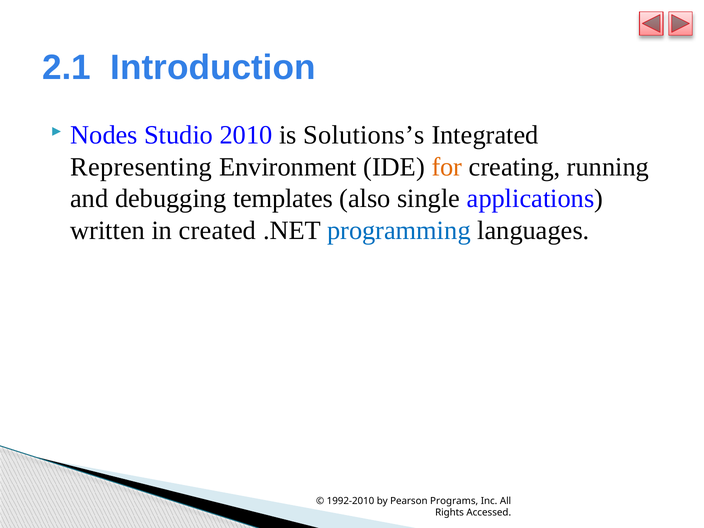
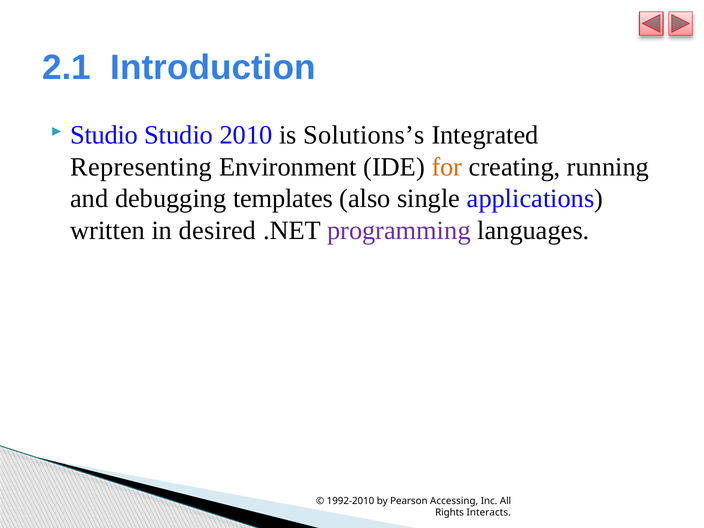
Nodes: Nodes -> Studio (104, 135)
created: created -> desired (217, 230)
programming colour: blue -> purple (399, 230)
Programs: Programs -> Accessing (454, 501)
Accessed: Accessed -> Interacts (489, 513)
